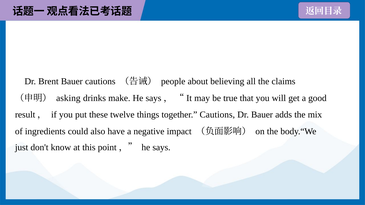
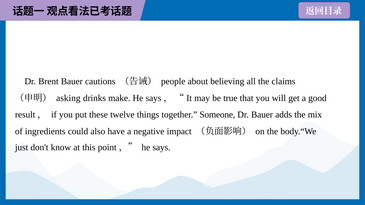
together Cautions: Cautions -> Someone (217, 115)
